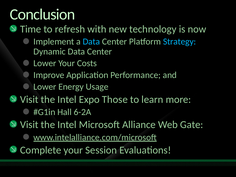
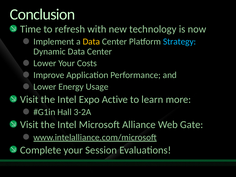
Data colour: light blue -> yellow (91, 42)
Those: Those -> Active (115, 100)
6-2A: 6-2A -> 3-2A (82, 112)
